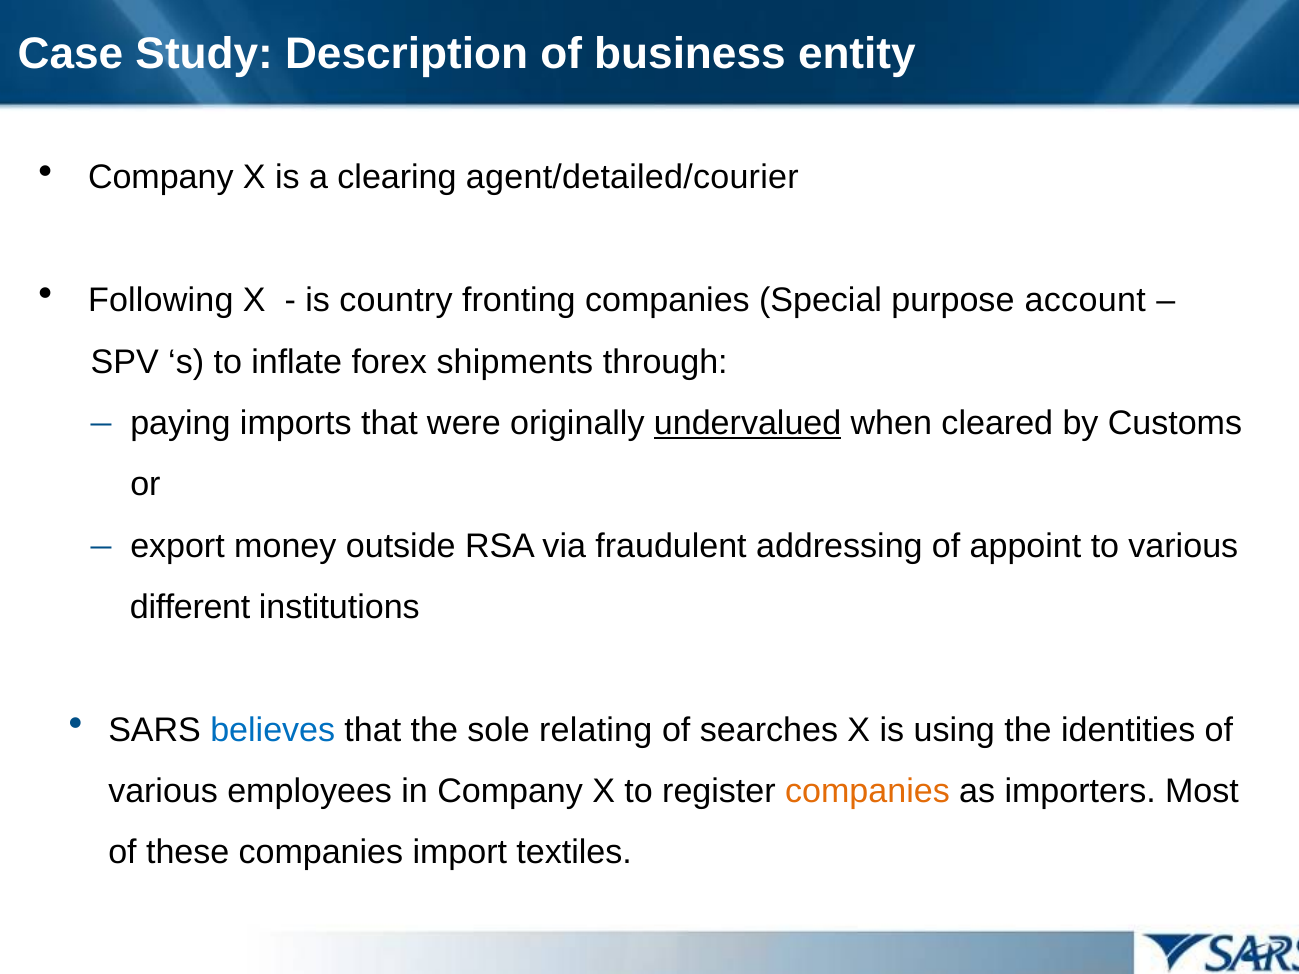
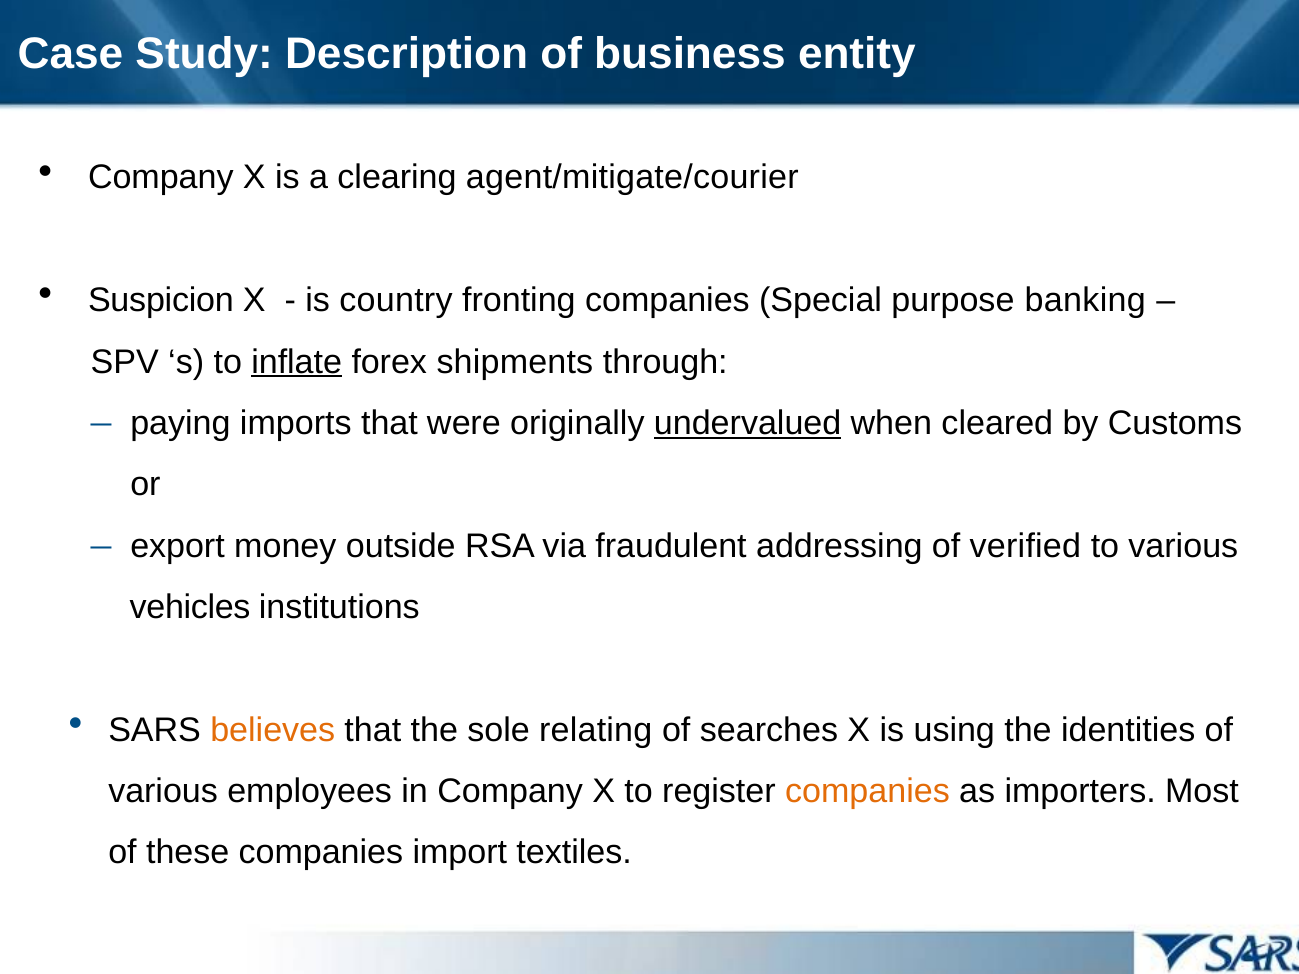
agent/detailed/courier: agent/detailed/courier -> agent/mitigate/courier (632, 178)
Following: Following -> Suspicion (161, 301)
account: account -> banking (1085, 301)
inflate underline: none -> present (297, 362)
appoint: appoint -> verified (1025, 546)
different: different -> vehicles (190, 607)
believes colour: blue -> orange (273, 730)
